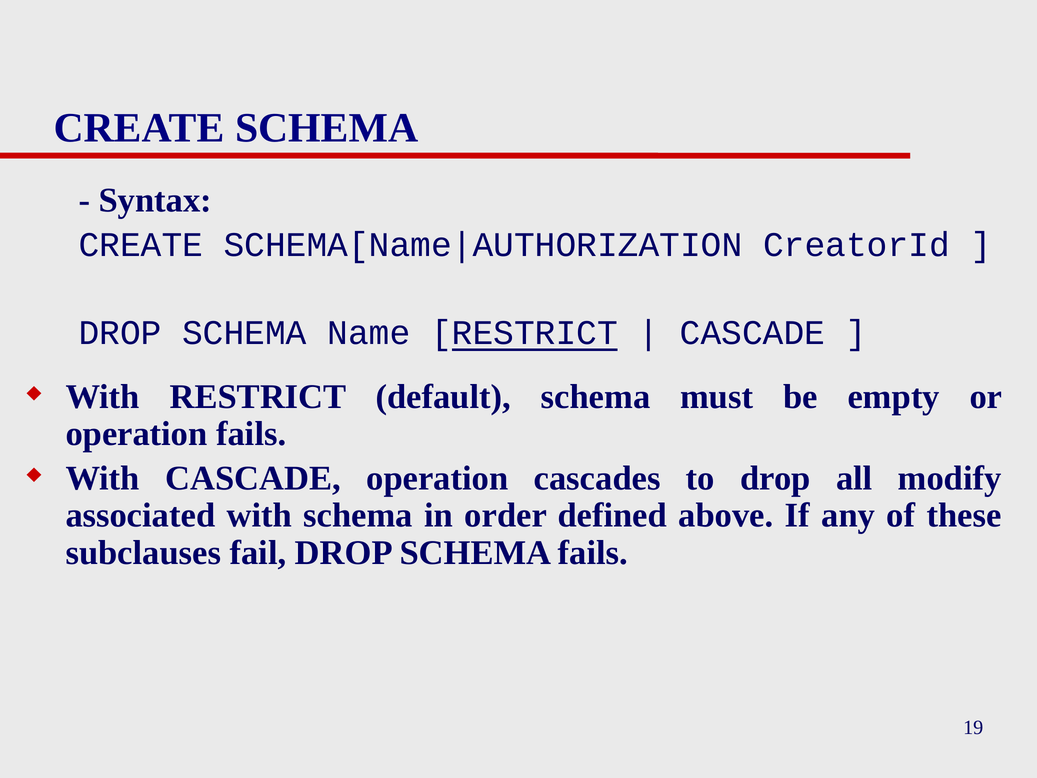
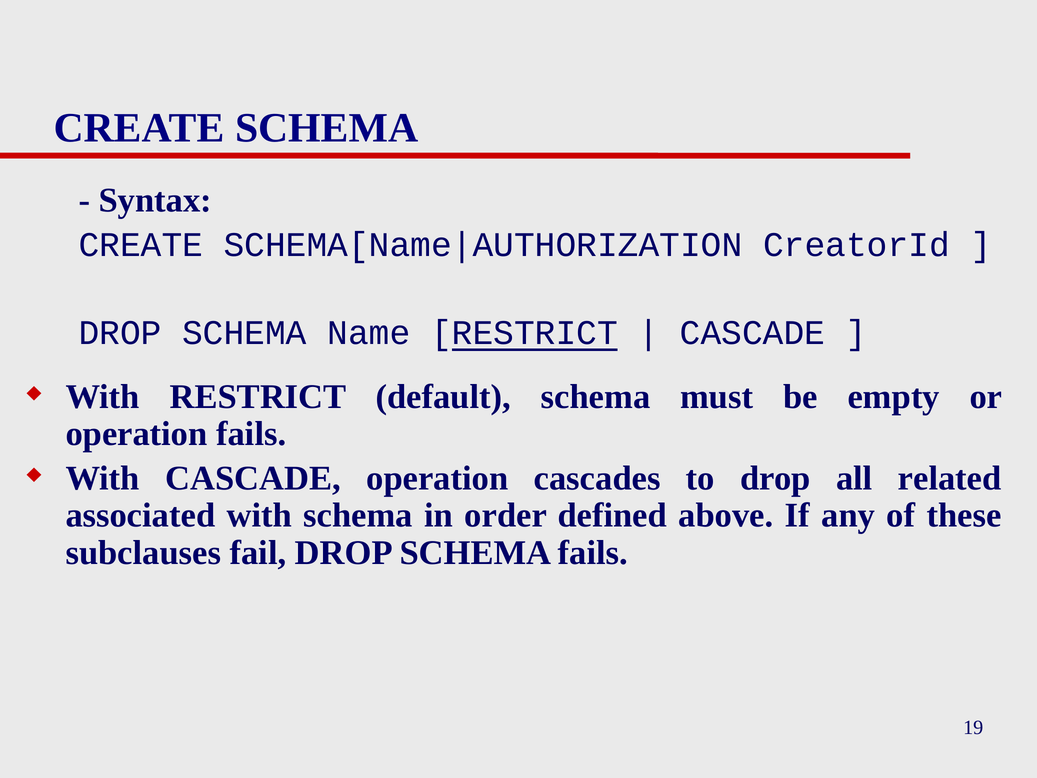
modify: modify -> related (950, 478)
